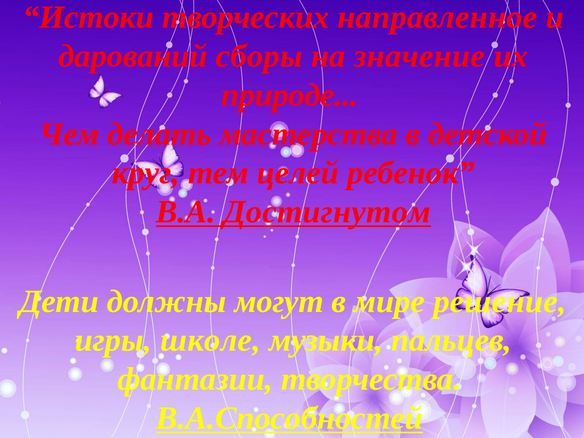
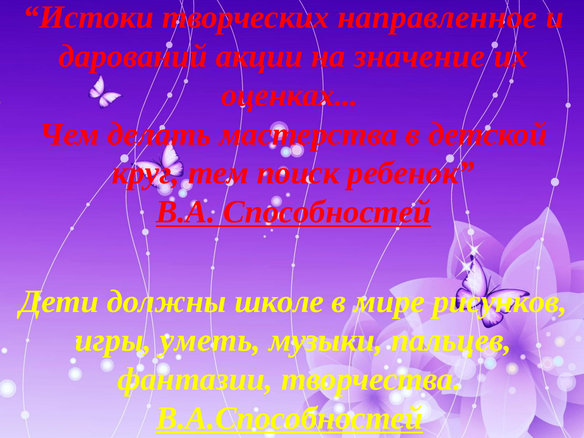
сборы: сборы -> акции (259, 56)
природе: природе -> оценках (290, 95)
целей: целей -> поиск (298, 173)
Достигнутом: Достигнутом -> Способностей (327, 212)
могут: могут -> школе (279, 301)
решение: решение -> рисунков (500, 301)
школе: школе -> уметь (210, 340)
